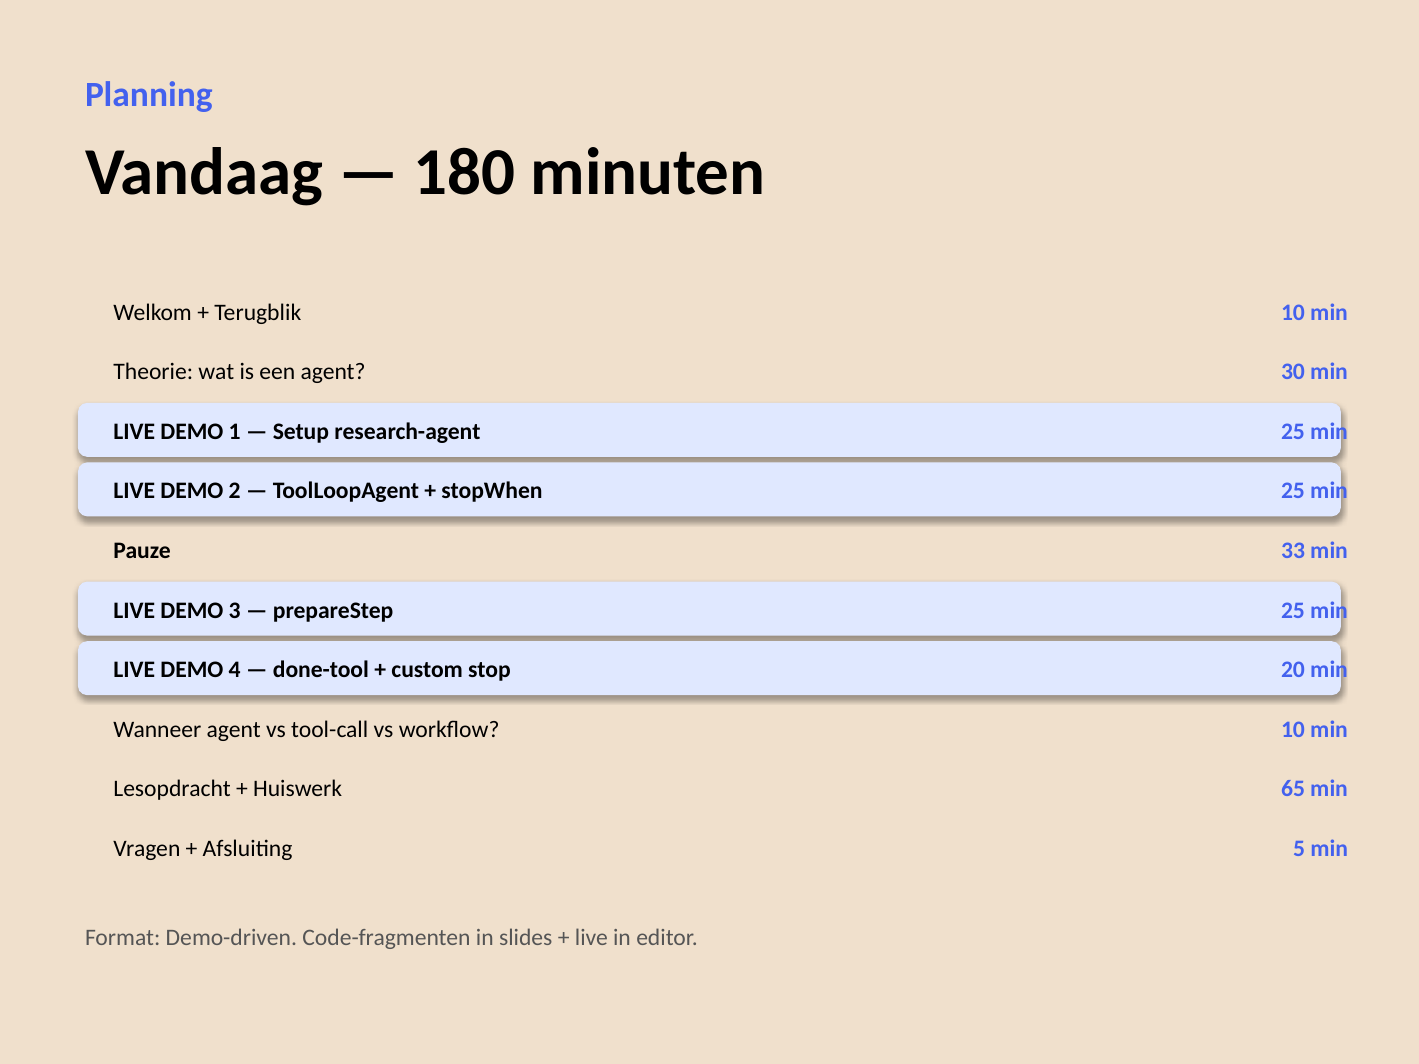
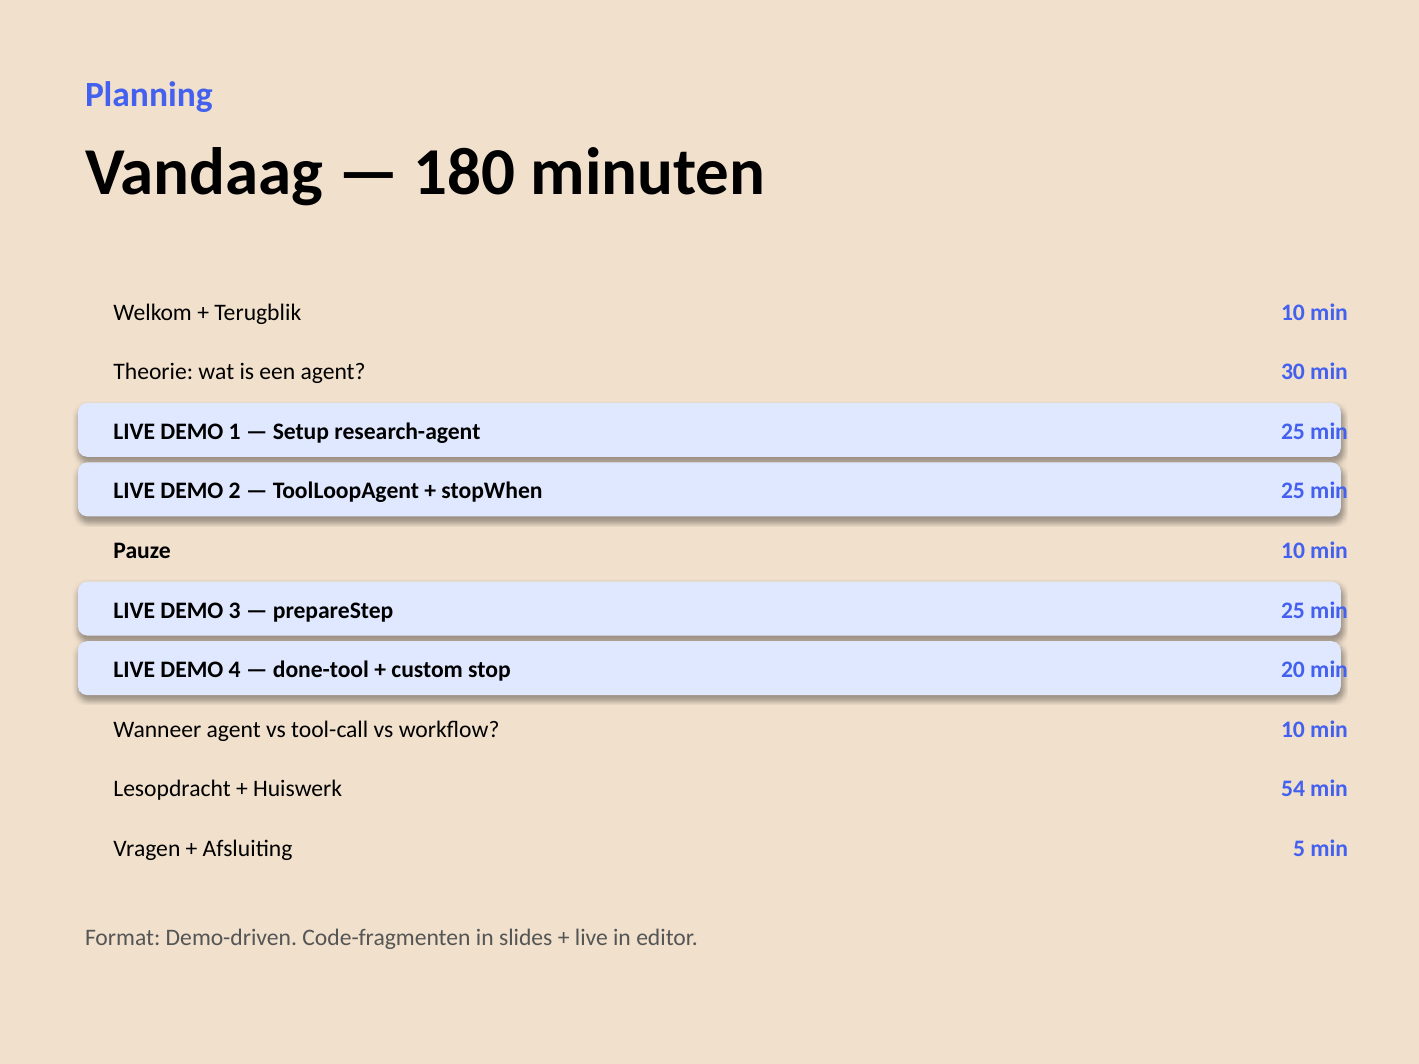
Pauze 33: 33 -> 10 (1293, 551)
65: 65 -> 54 (1293, 789)
